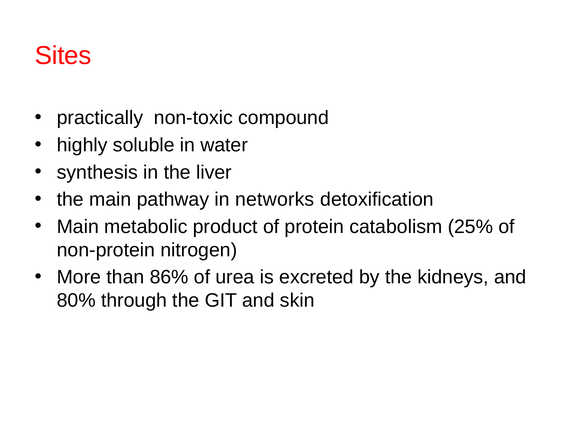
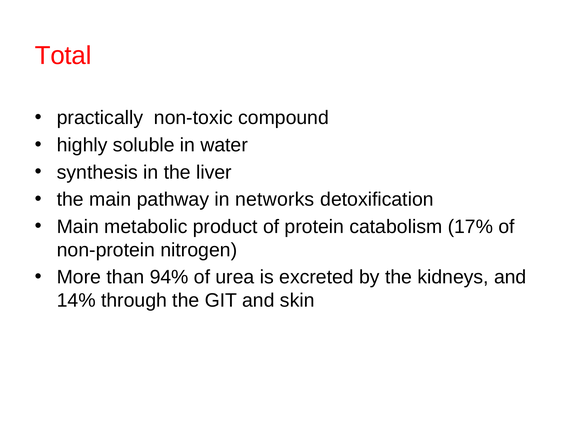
Sites: Sites -> Total (63, 56)
25%: 25% -> 17% (470, 227)
86%: 86% -> 94% (169, 277)
80%: 80% -> 14% (76, 301)
